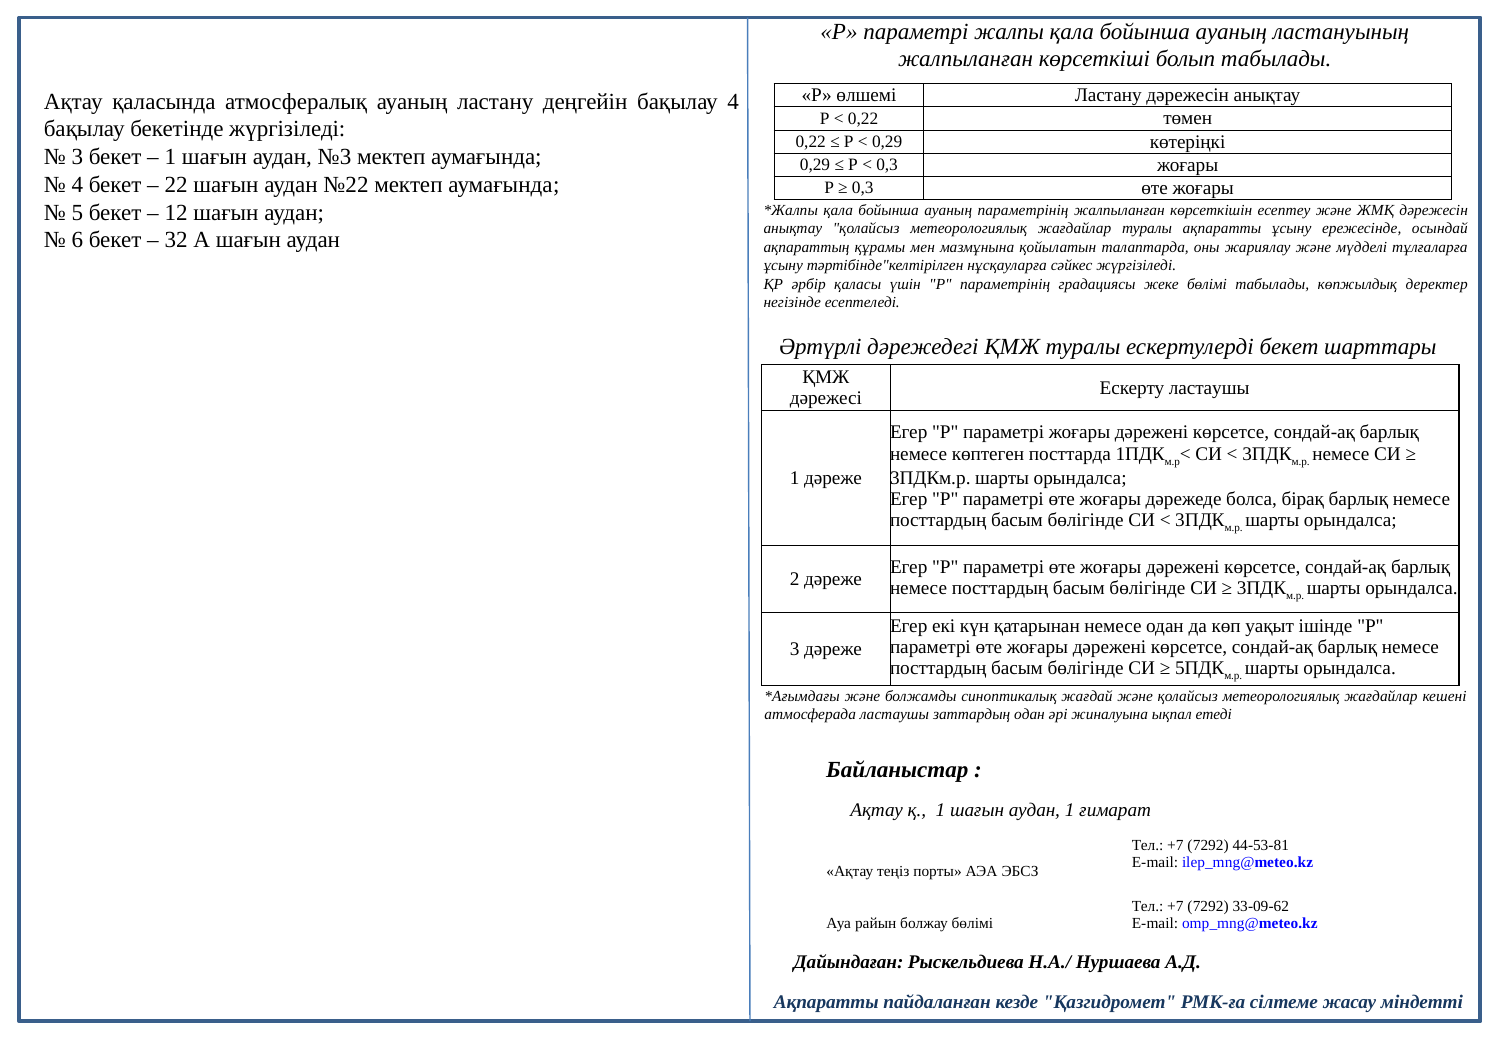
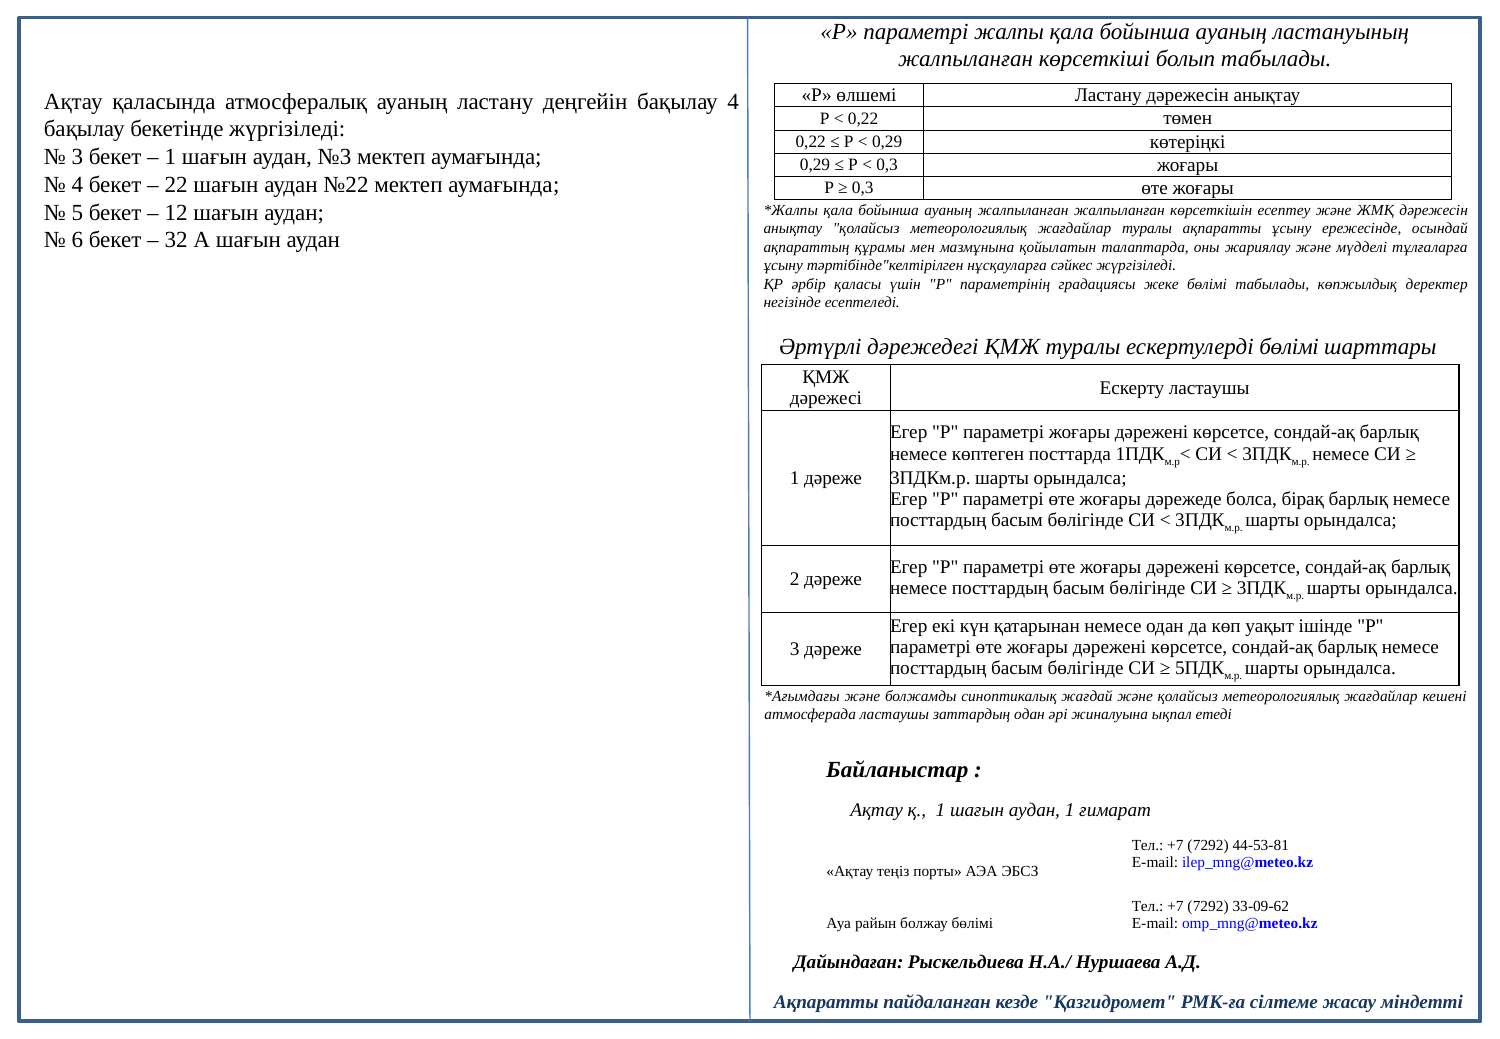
ауаның параметрінің: параметрінің -> жалпыланған (1023, 210)
ескертулерді бекет: бекет -> бөлімі (1289, 347)
